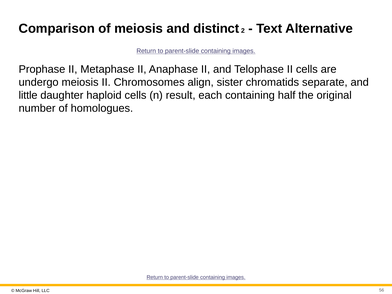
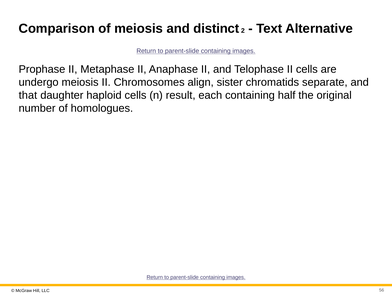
little: little -> that (28, 95)
